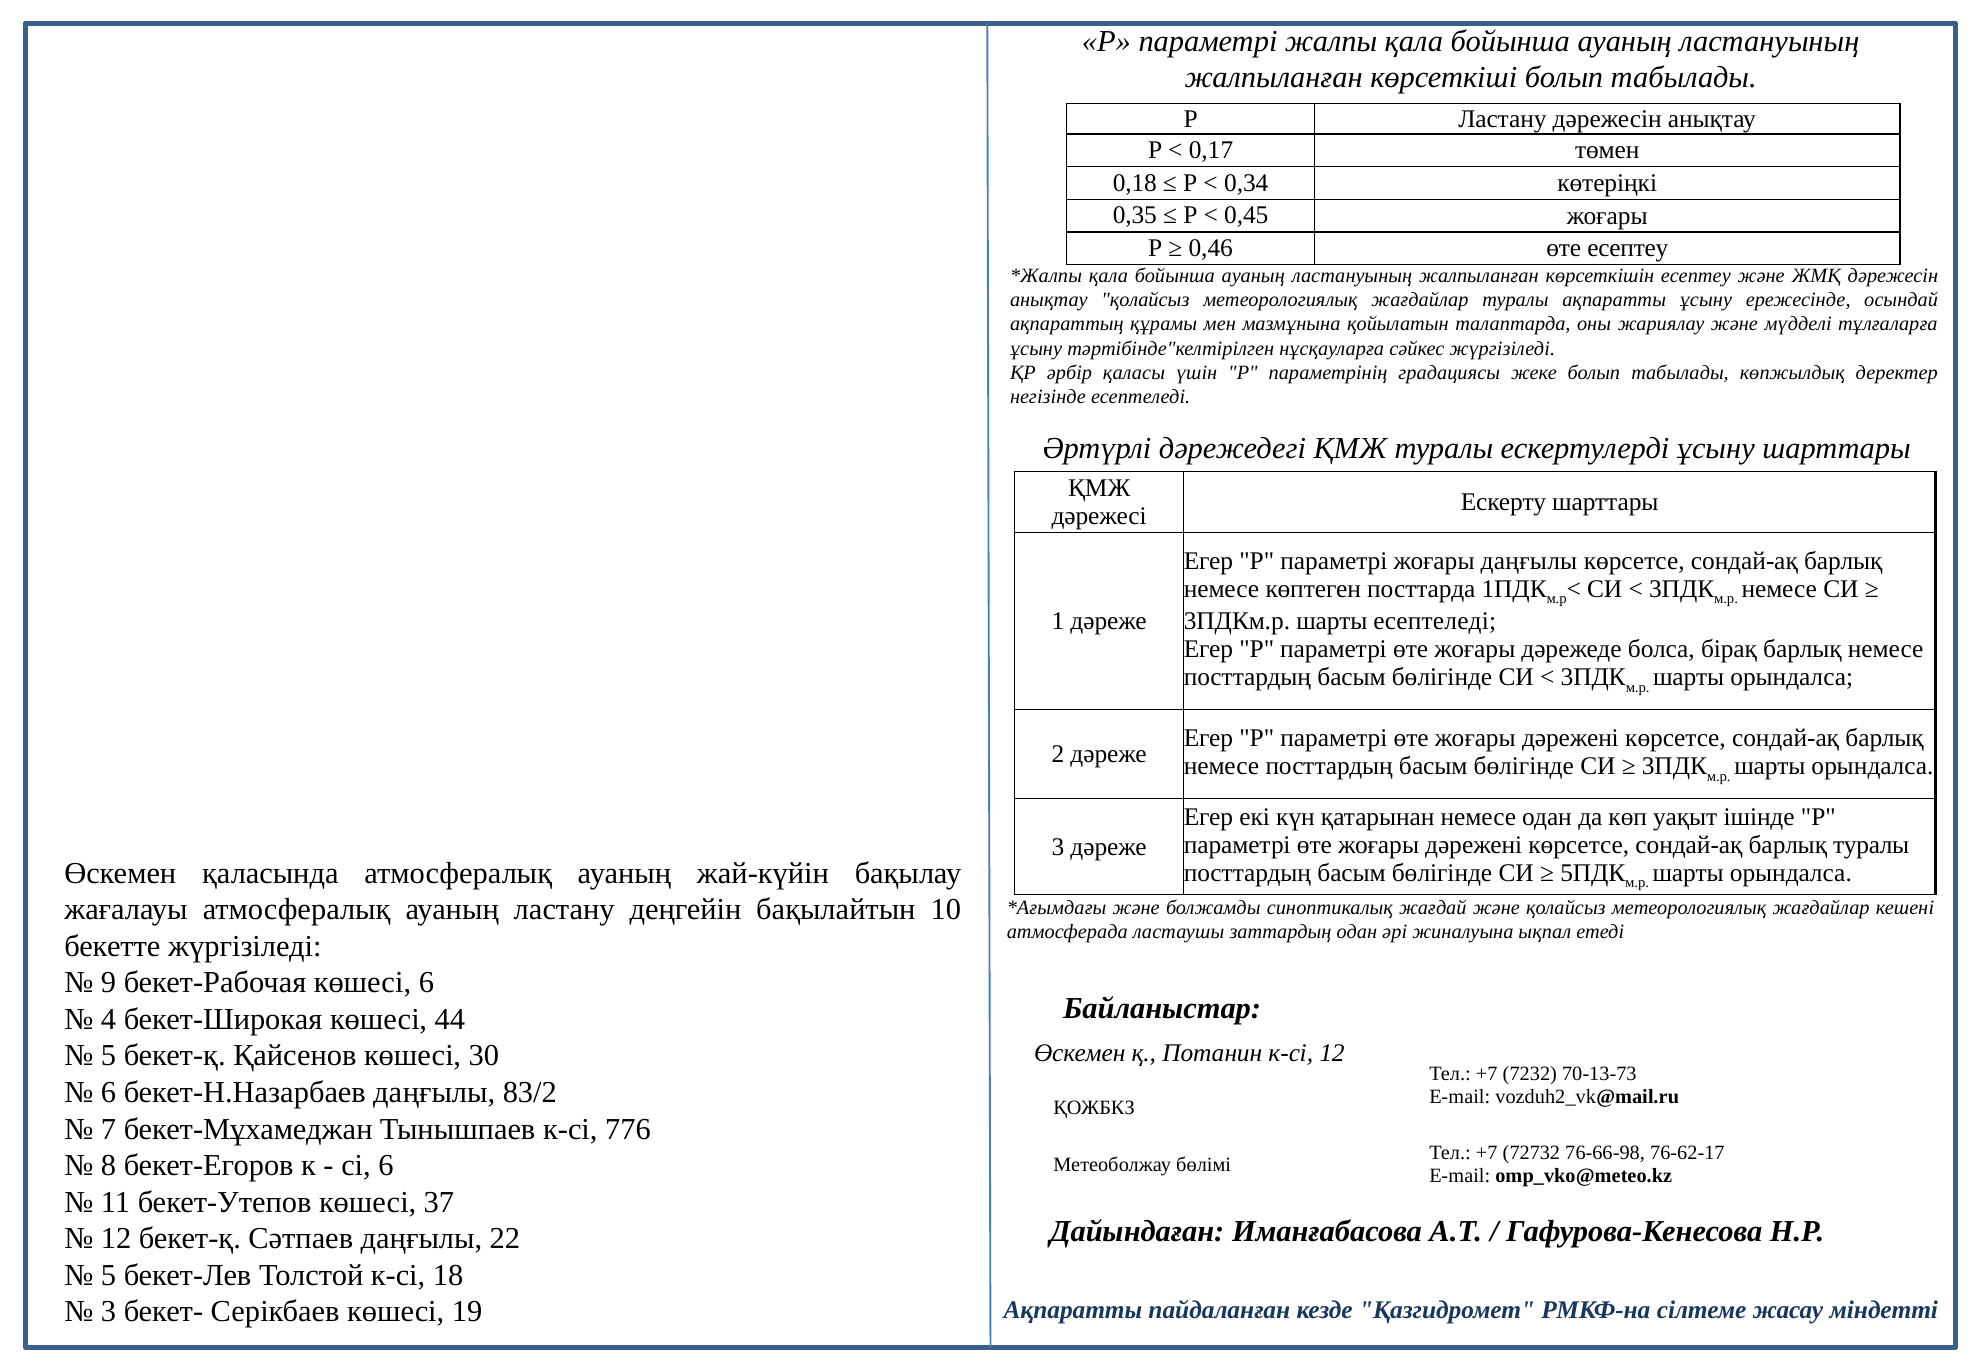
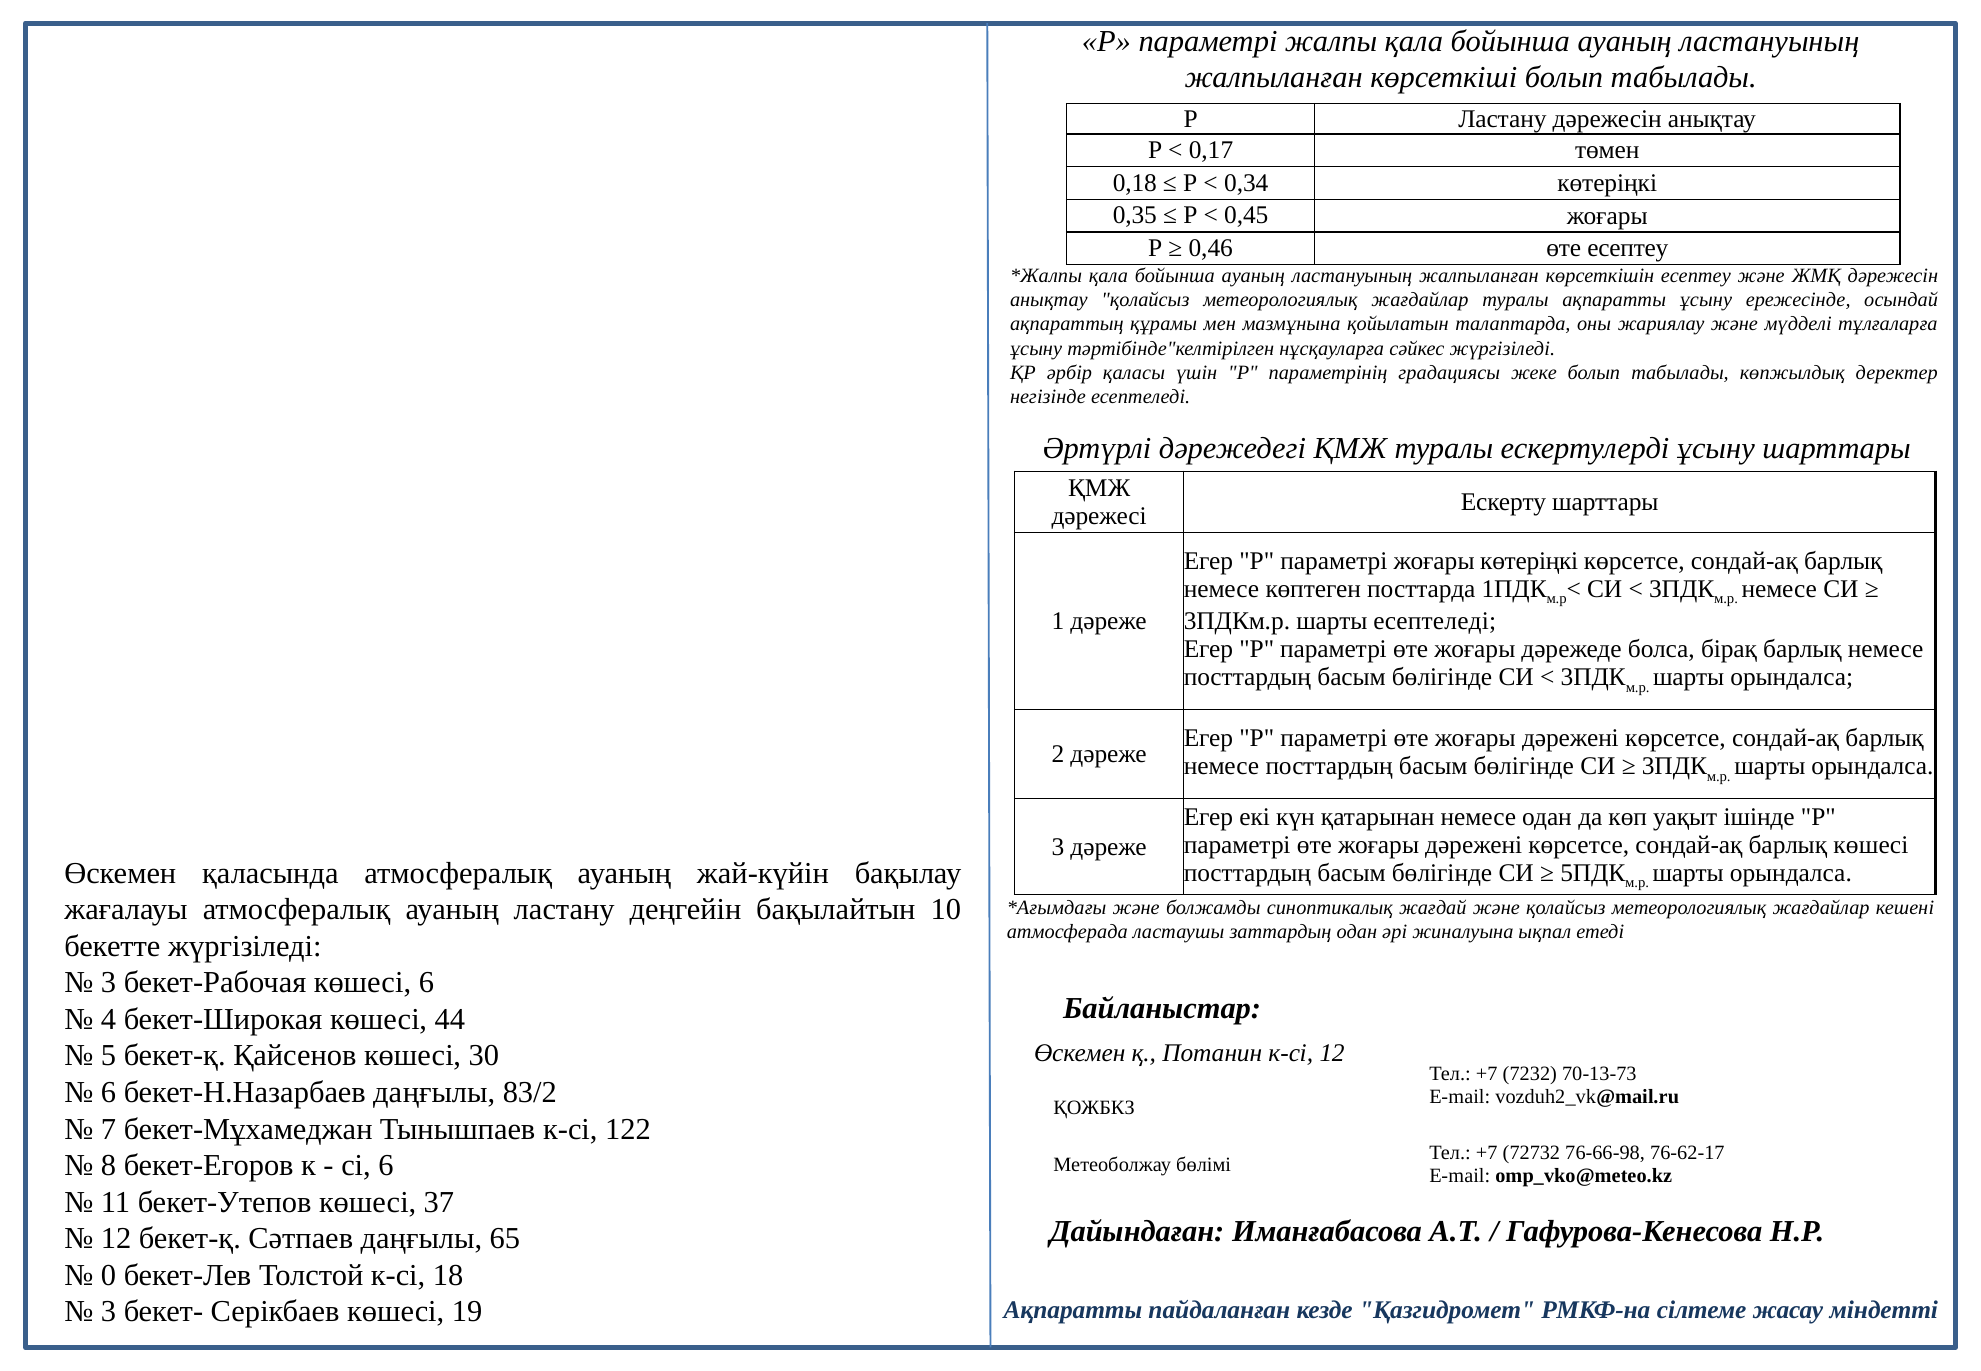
жоғары даңғылы: даңғылы -> көтеріңкі (1529, 561)
барлық туралы: туралы -> көшесі (1871, 845)
9: 9 -> 3 (109, 983)
776: 776 -> 122 (628, 1129)
22: 22 -> 65 (505, 1239)
5: 5 -> 0 (109, 1276)
